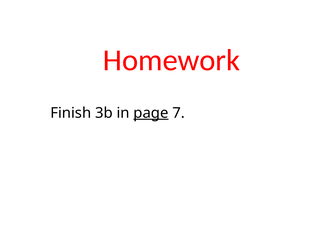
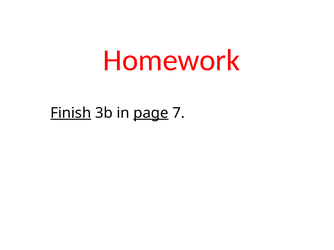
Finish underline: none -> present (71, 113)
